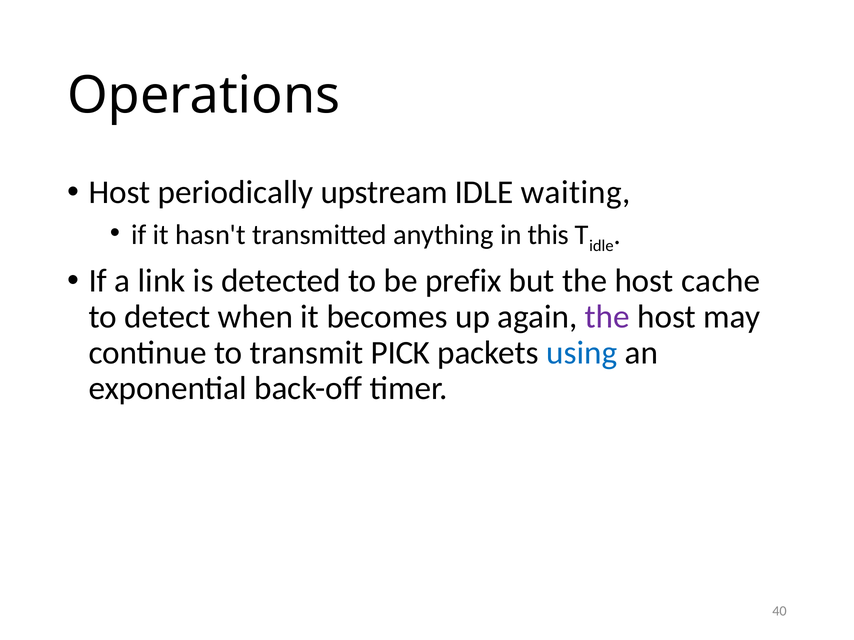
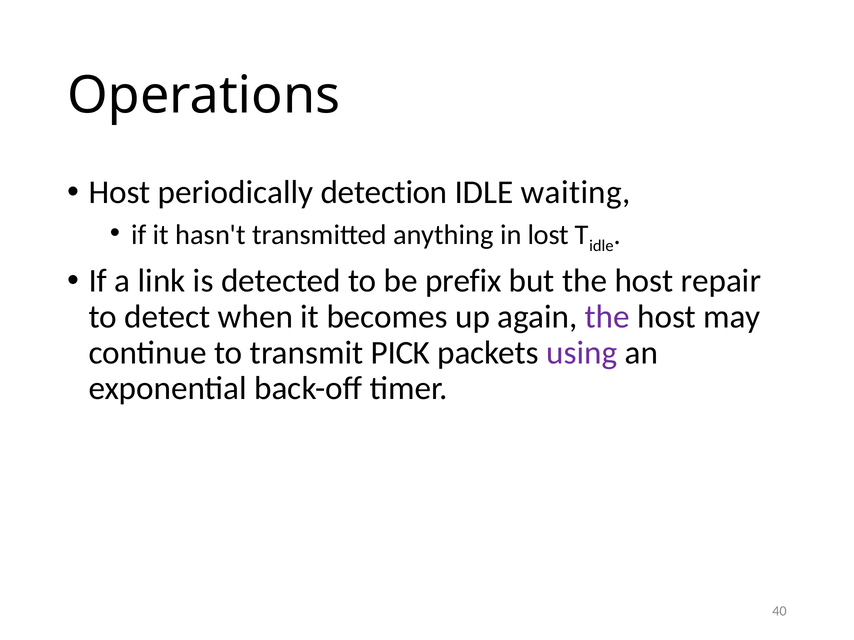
upstream: upstream -> detection (384, 193)
this: this -> lost (548, 235)
cache: cache -> repair (721, 281)
using colour: blue -> purple (582, 353)
